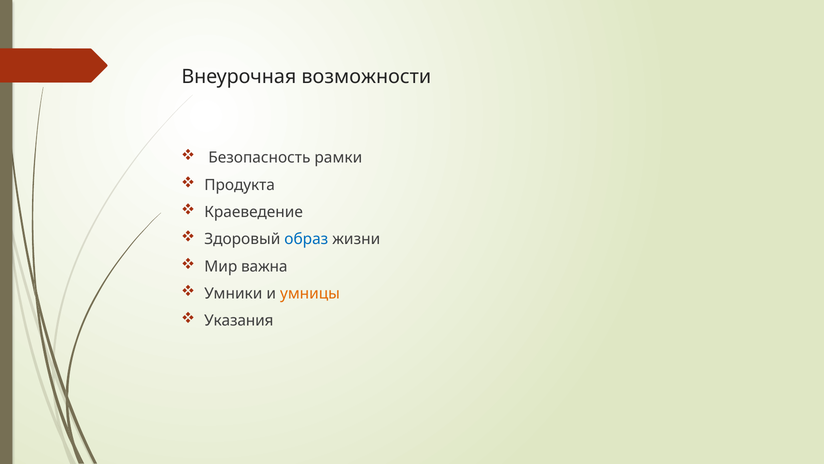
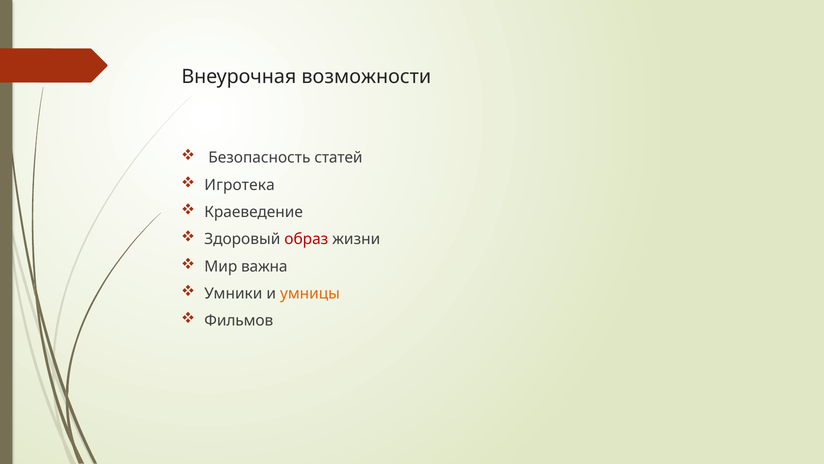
рамки: рамки -> статей (338, 158)
Продукта: Продукта -> Игротека (240, 185)
образ colour: blue -> red (306, 239)
Указания: Указания -> Фильмов (239, 320)
